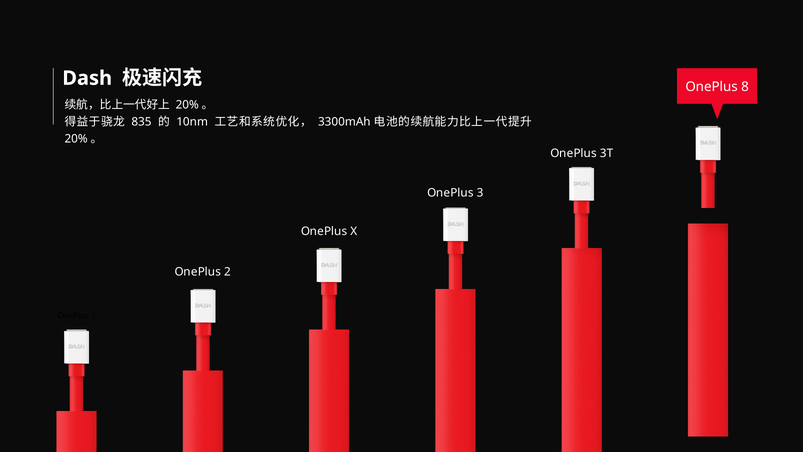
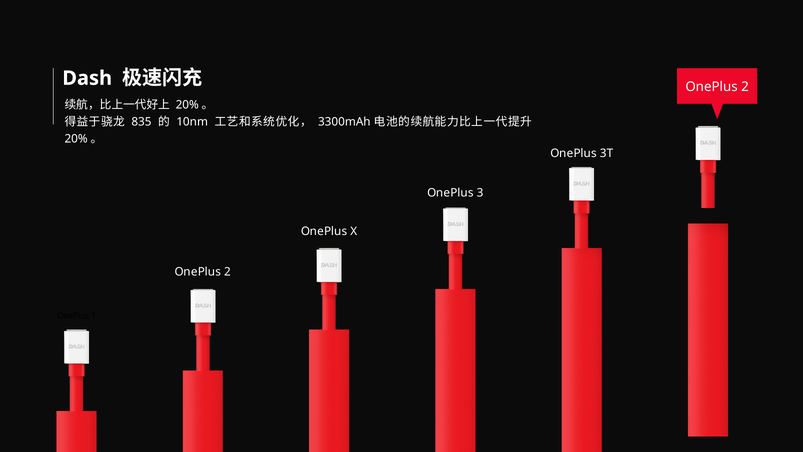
8: 8 -> 2 (745, 87)
